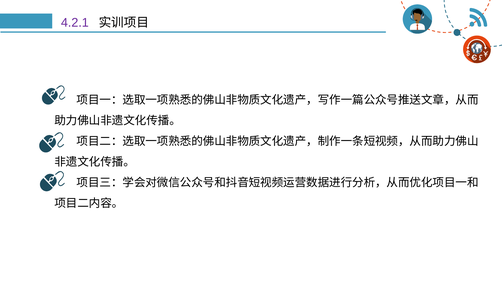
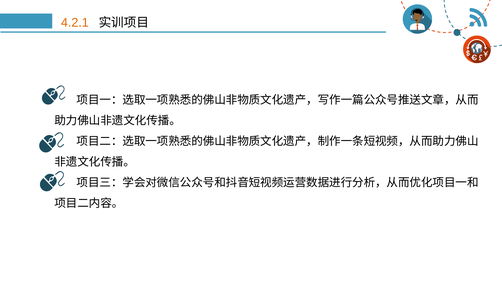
4.2.1 colour: purple -> orange (75, 23)
